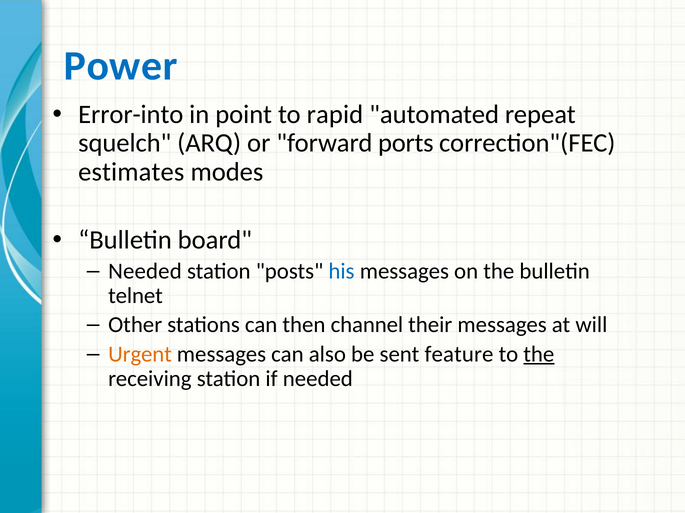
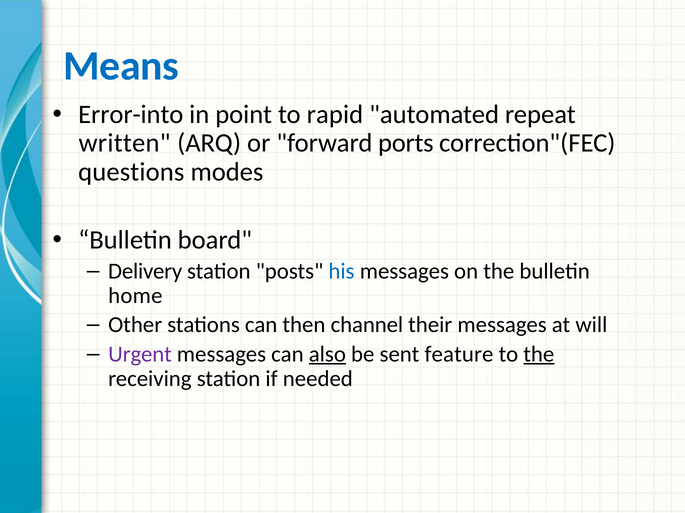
Power: Power -> Means (121, 66)
squelch: squelch -> written (125, 143)
estimates: estimates -> questions (131, 172)
Needed: Needed -> Delivery (145, 271)
telnet: telnet -> home (135, 296)
Urgent colour: orange -> purple (140, 355)
also underline: none -> present (327, 355)
